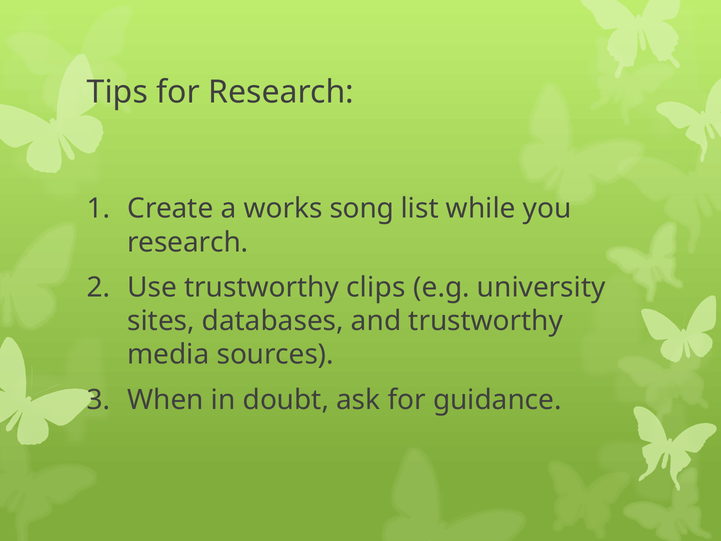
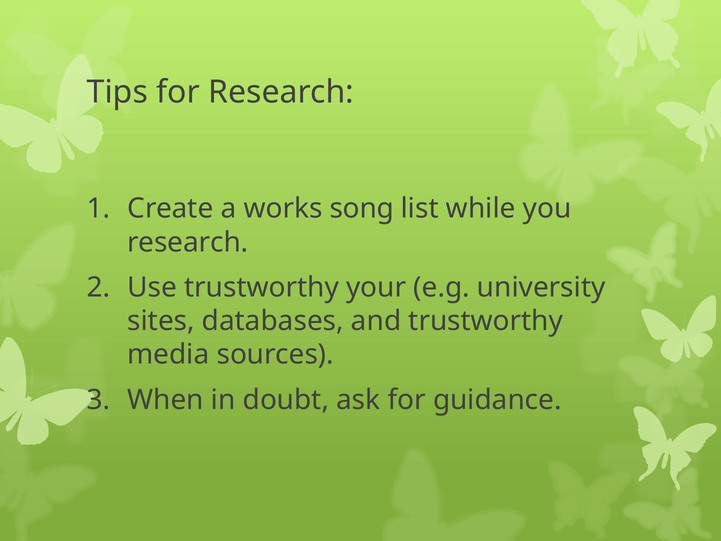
clips: clips -> your (376, 287)
